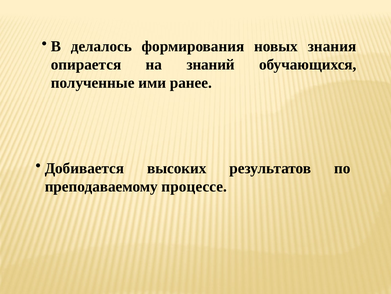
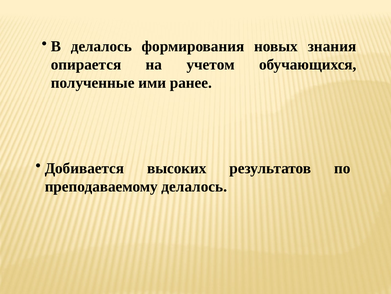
знаний: знаний -> учетом (211, 64)
преподаваемому процессе: процессе -> делалось (194, 186)
